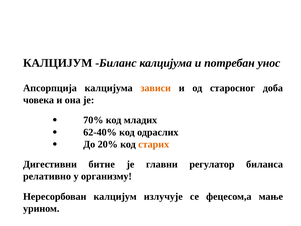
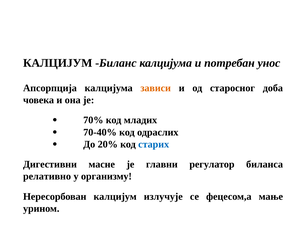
62-40%: 62-40% -> 70-40% (100, 132)
старих colour: orange -> blue (154, 144)
битне: битне -> масне (102, 164)
